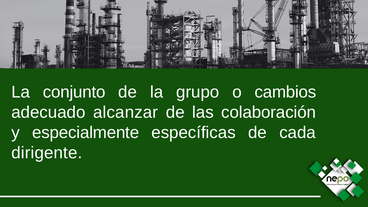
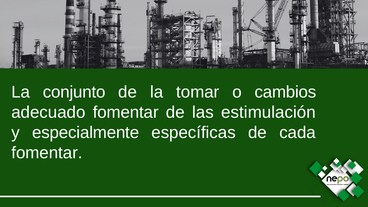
grupo: grupo -> tomar (198, 92)
adecuado alcanzar: alcanzar -> fomentar (126, 112)
colaboración: colaboración -> estimulación (269, 112)
dirigente: dirigente -> fomentar (47, 153)
